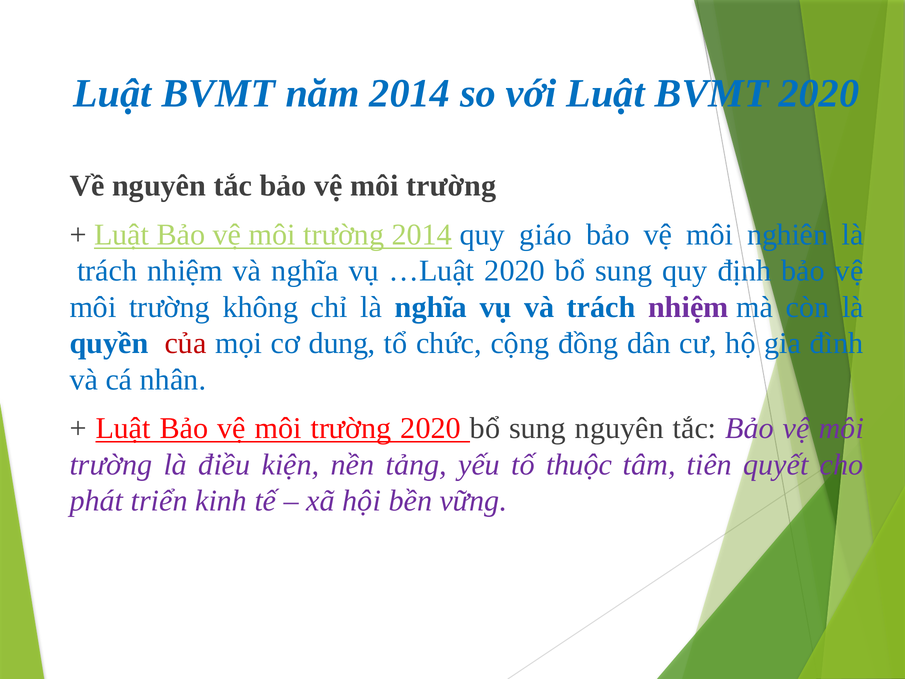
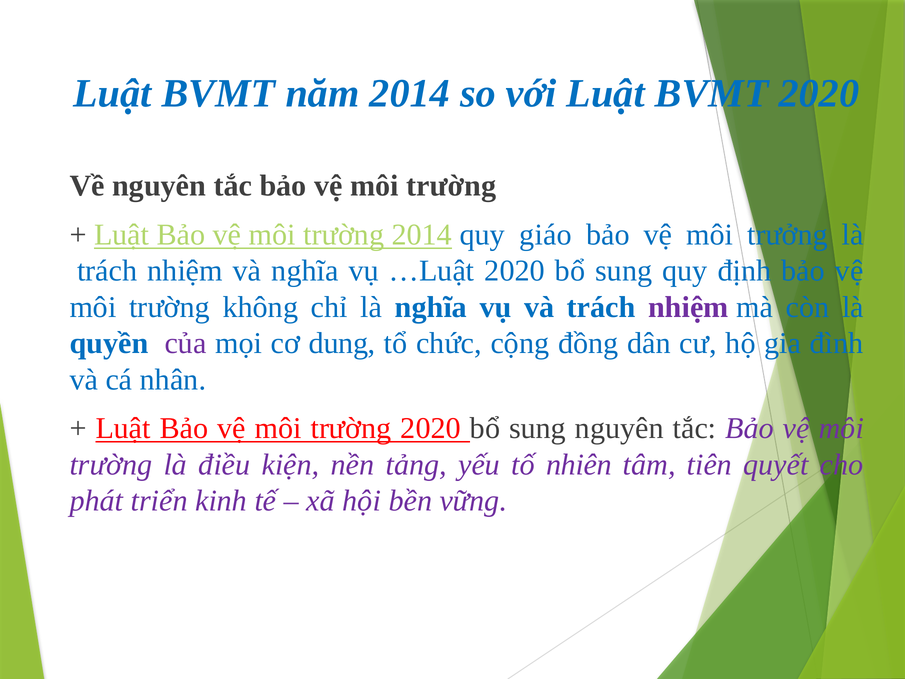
nghiên: nghiên -> trưởng (788, 235)
của colour: red -> purple (186, 343)
thuộc: thuộc -> nhiên (579, 464)
